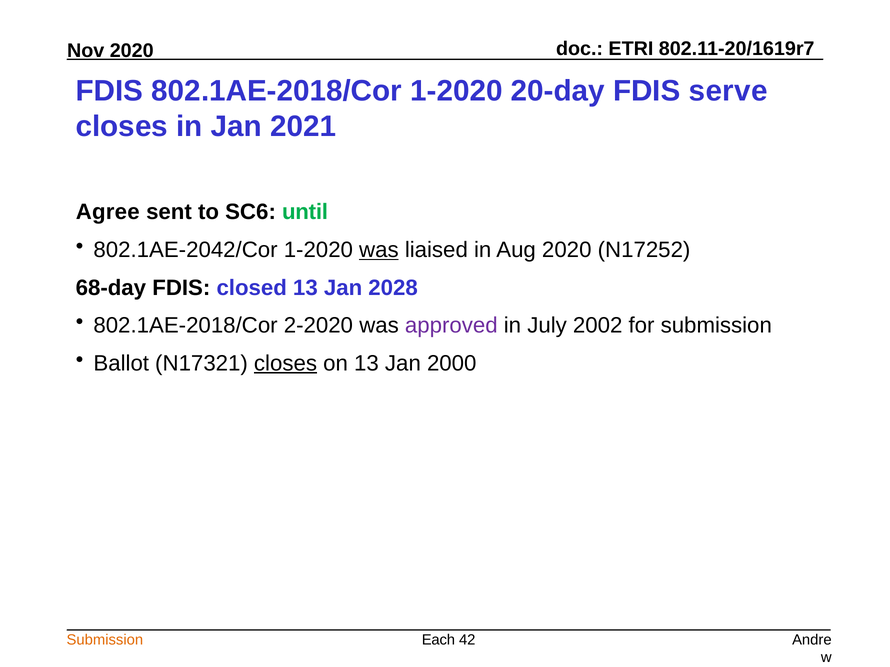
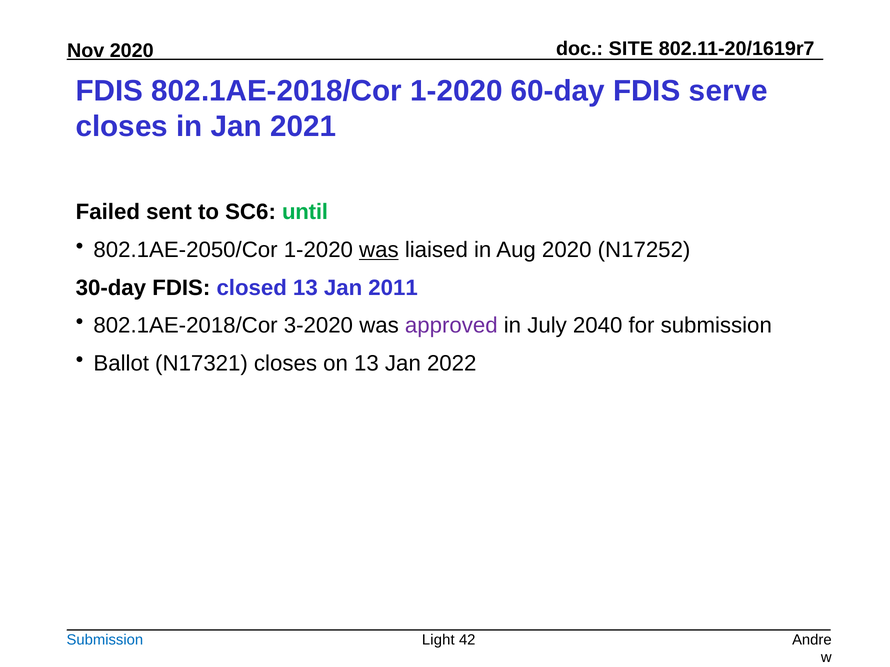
ETRI: ETRI -> SITE (631, 49)
20-day: 20-day -> 60-day (558, 91)
Agree: Agree -> Failed (108, 212)
802.1AE-2042/Cor: 802.1AE-2042/Cor -> 802.1AE-2050/Cor (186, 250)
68-day: 68-day -> 30-day (111, 288)
2028: 2028 -> 2011 (393, 288)
2-2020: 2-2020 -> 3-2020 (318, 326)
2002: 2002 -> 2040 (598, 326)
closes underline: present -> none (286, 364)
2000: 2000 -> 2022 (452, 364)
Submission colour: orange -> blue (105, 640)
Each: Each -> Light (438, 640)
